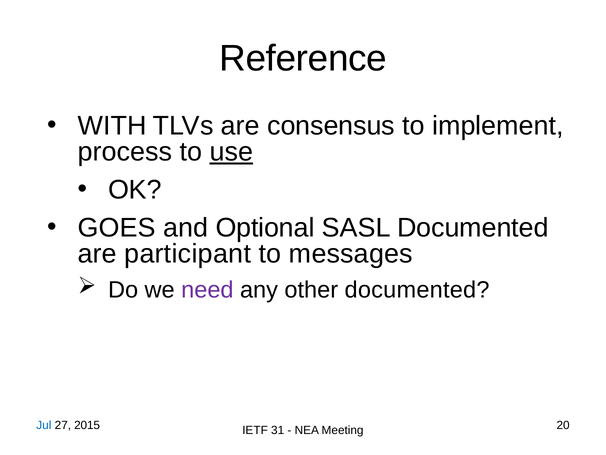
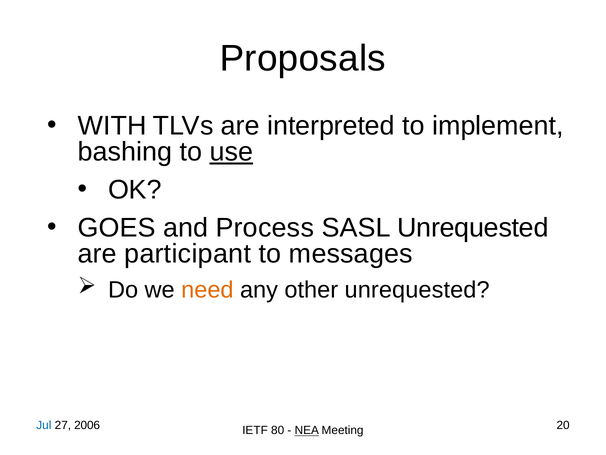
Reference: Reference -> Proposals (303, 59)
consensus: consensus -> interpreted (331, 126)
process: process -> bashing (125, 152)
Optional: Optional -> Process (265, 228)
SASL Documented: Documented -> Unrequested (473, 228)
need colour: purple -> orange (207, 289)
other documented: documented -> unrequested (417, 289)
2015: 2015 -> 2006 (87, 425)
31: 31 -> 80 (278, 430)
NEA underline: none -> present (307, 430)
